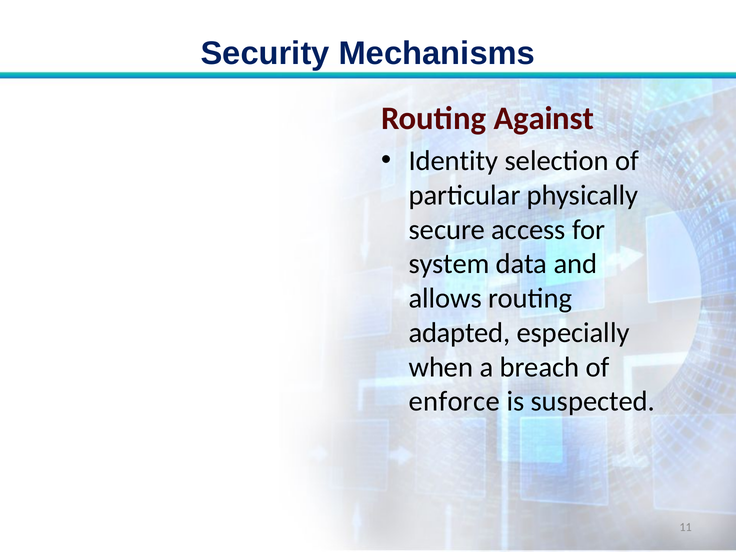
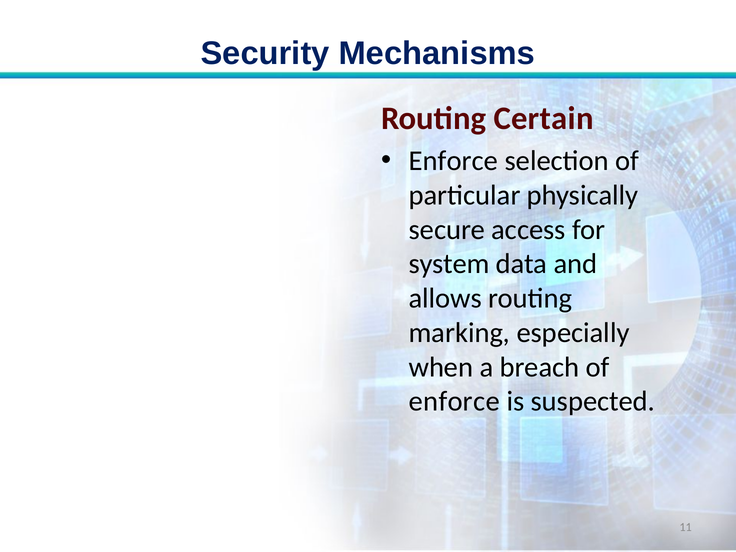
Against: Against -> Certain (544, 119)
Identity: Identity -> Enforce (453, 161)
adapted: adapted -> marking (459, 333)
